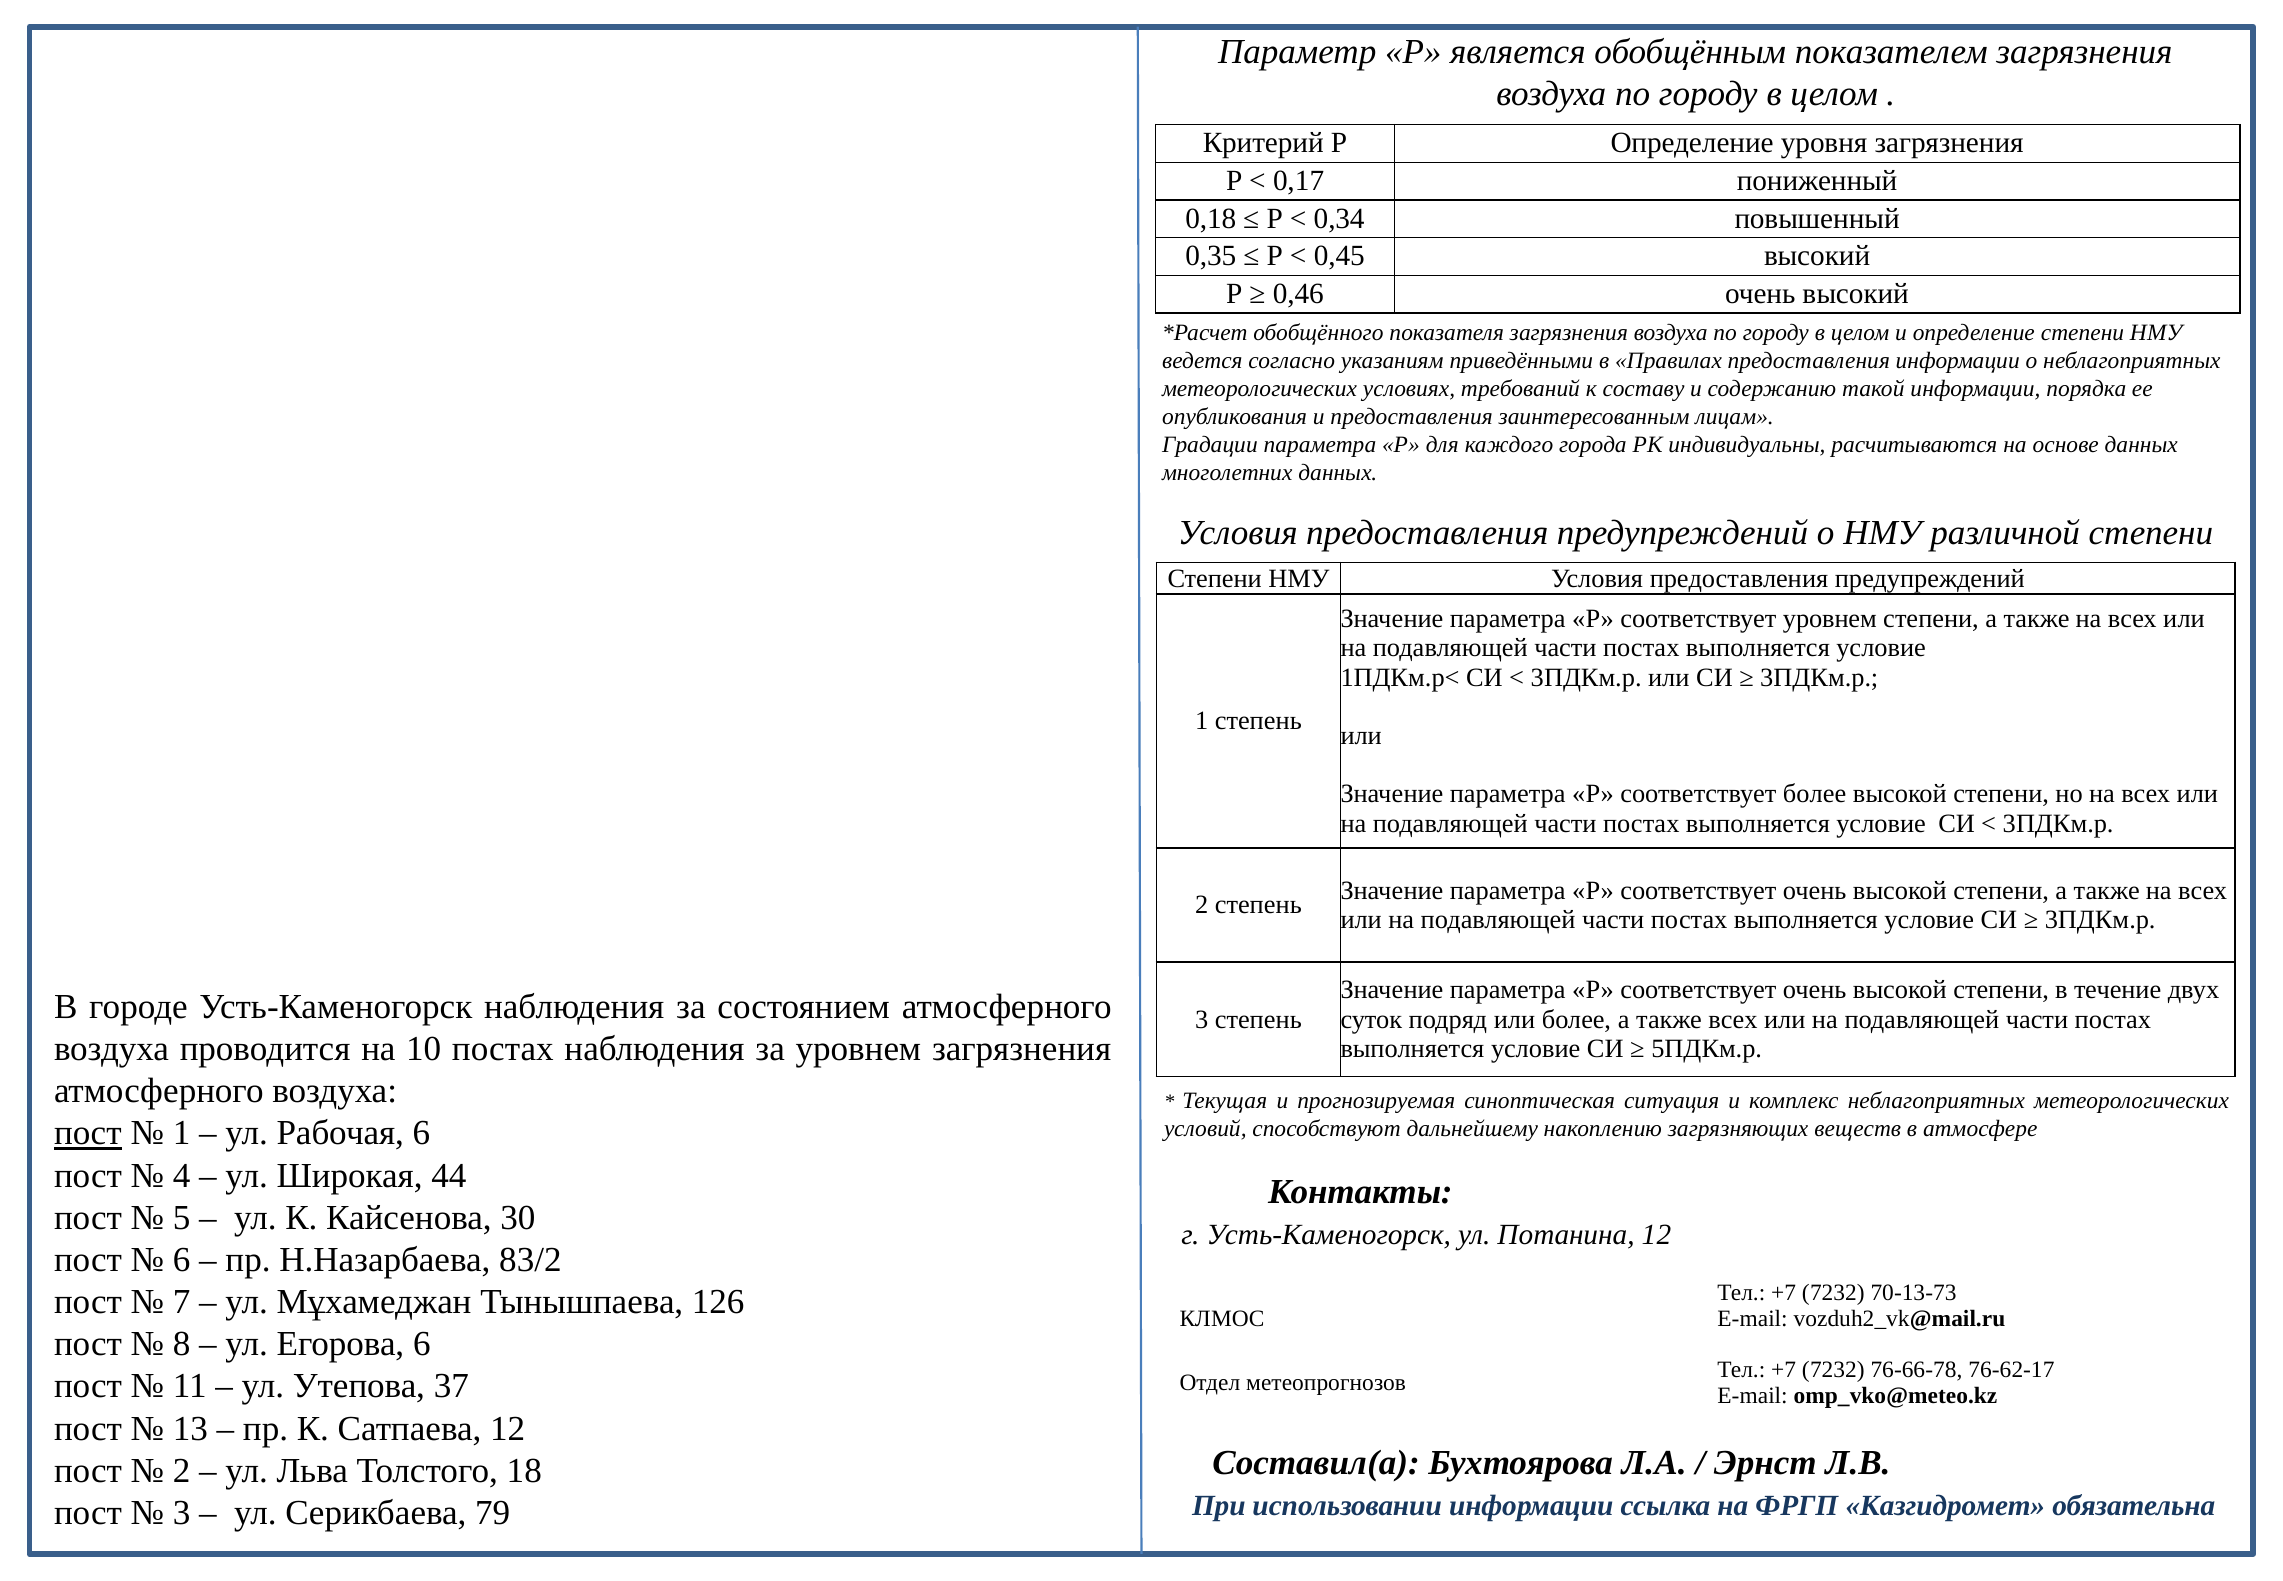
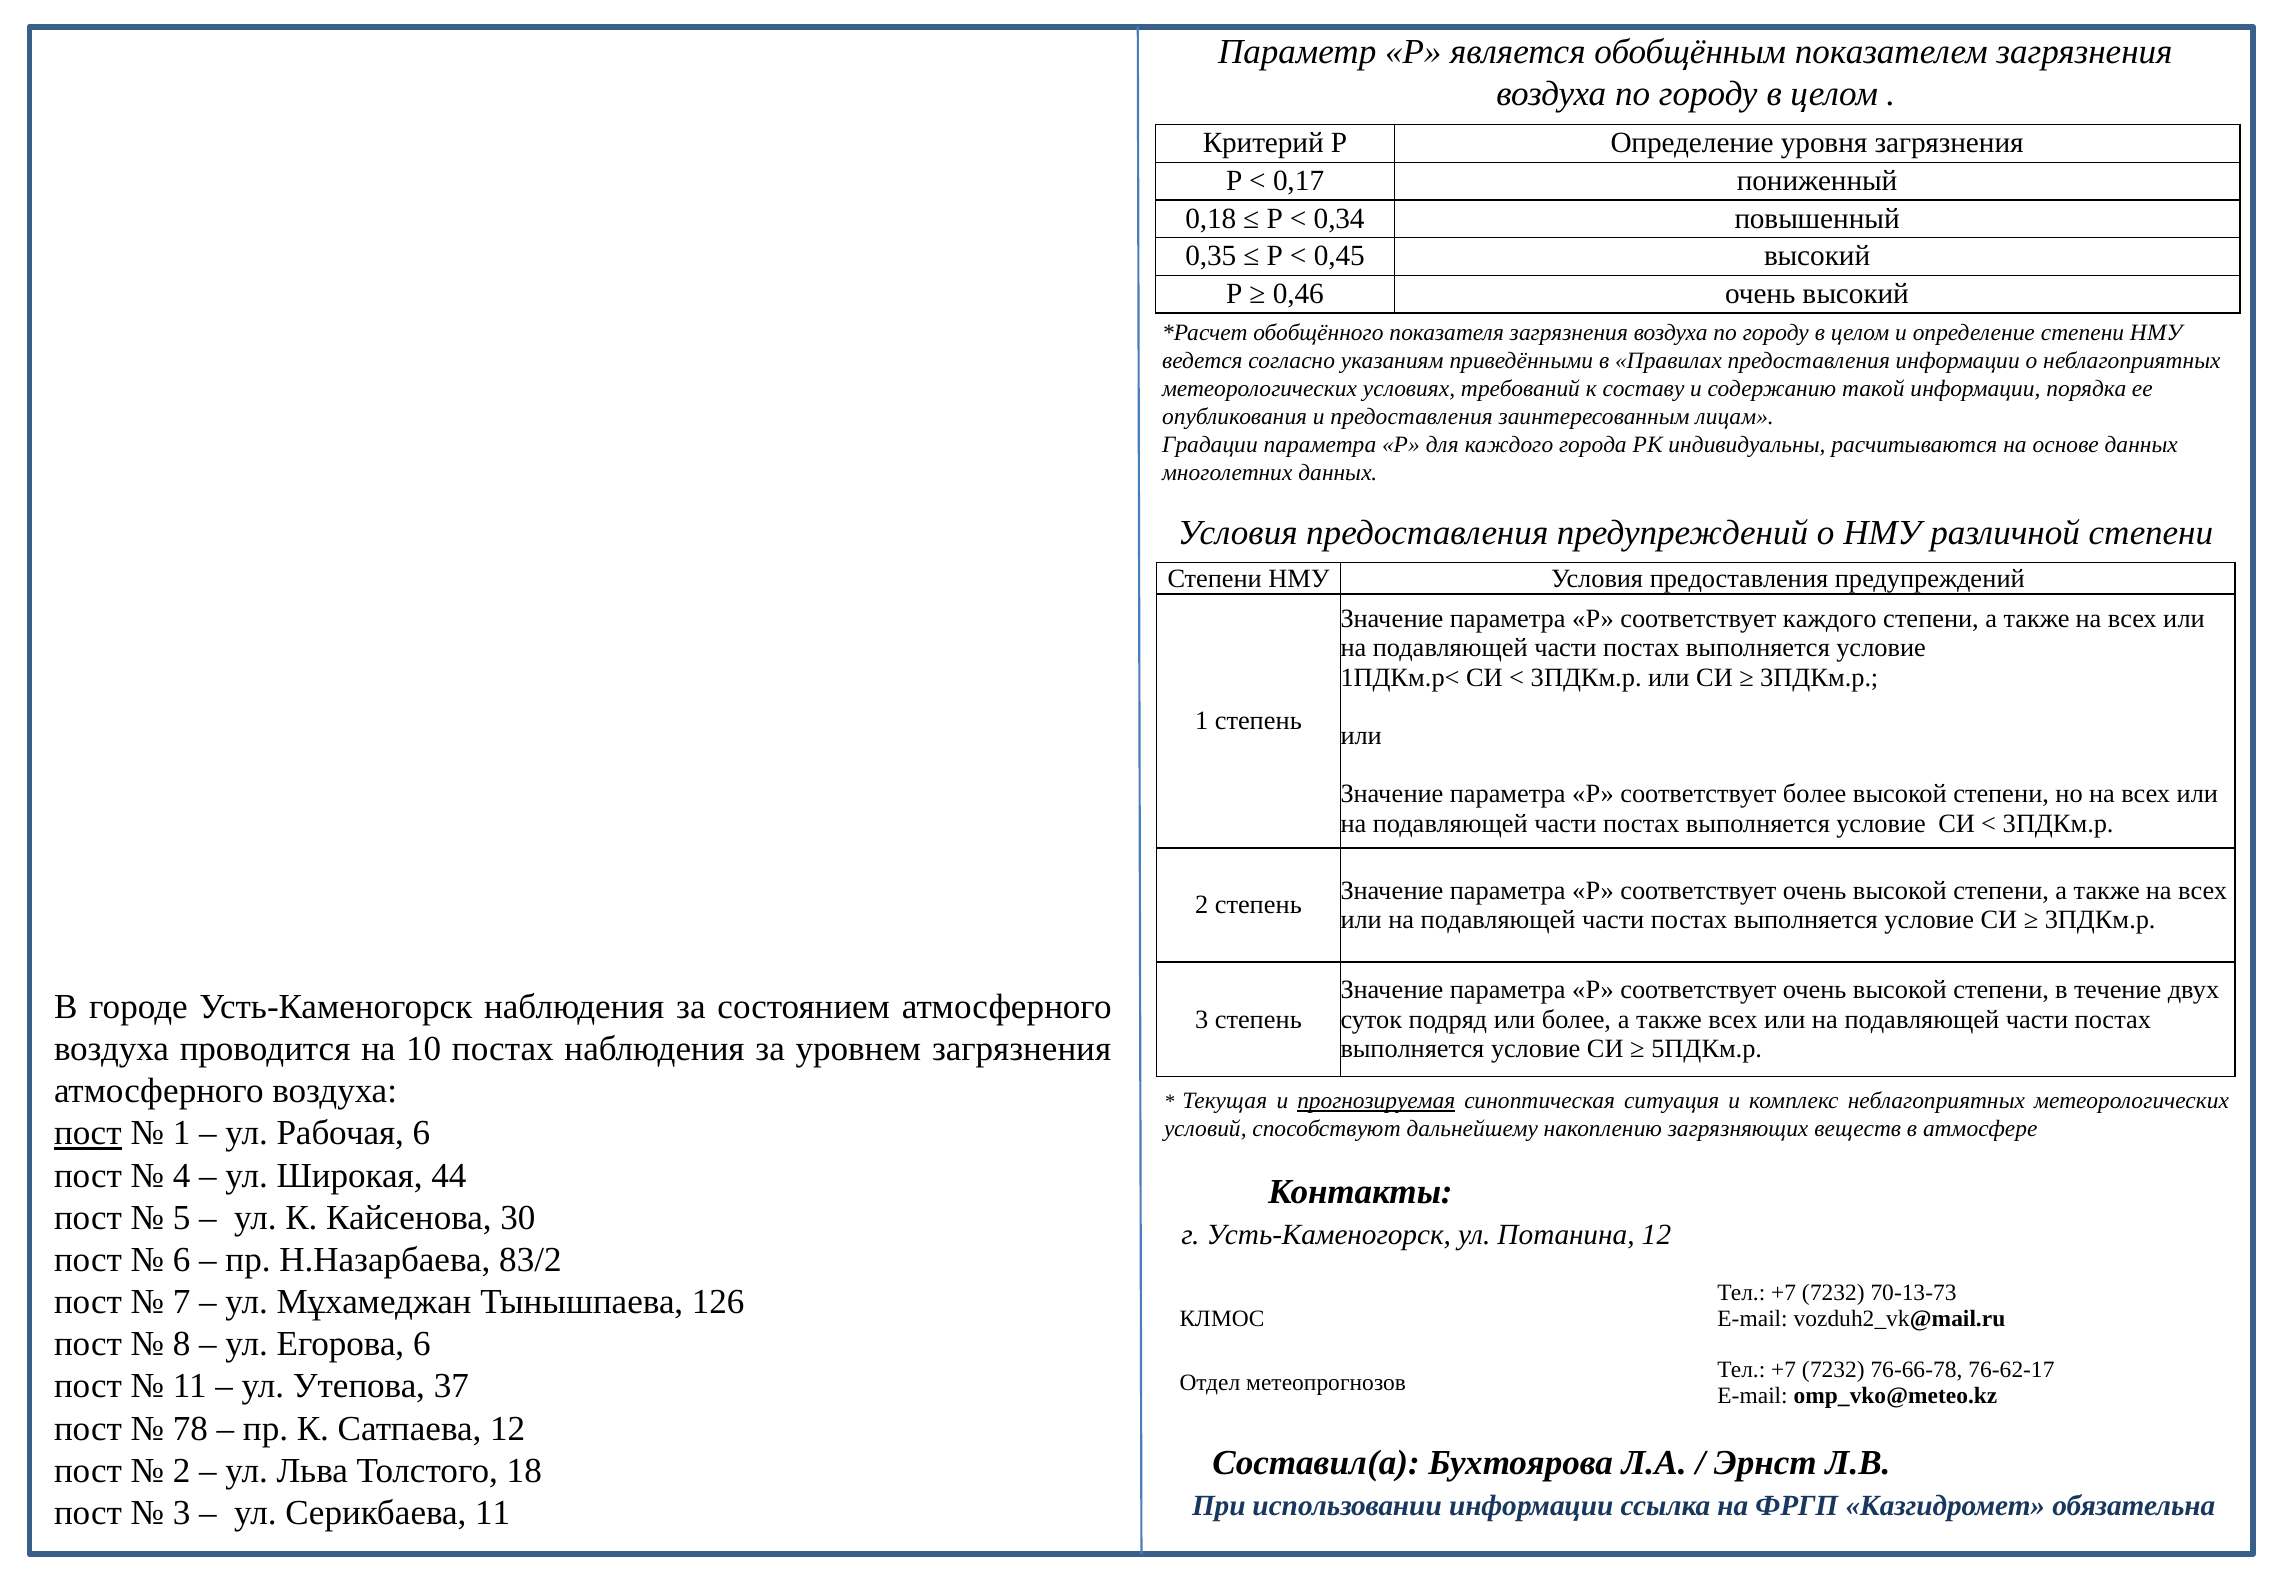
соответствует уровнем: уровнем -> каждого (1830, 619)
прогнозируемая underline: none -> present (1376, 1101)
13: 13 -> 78 (190, 1428)
Серикбаева 79: 79 -> 11 (493, 1512)
